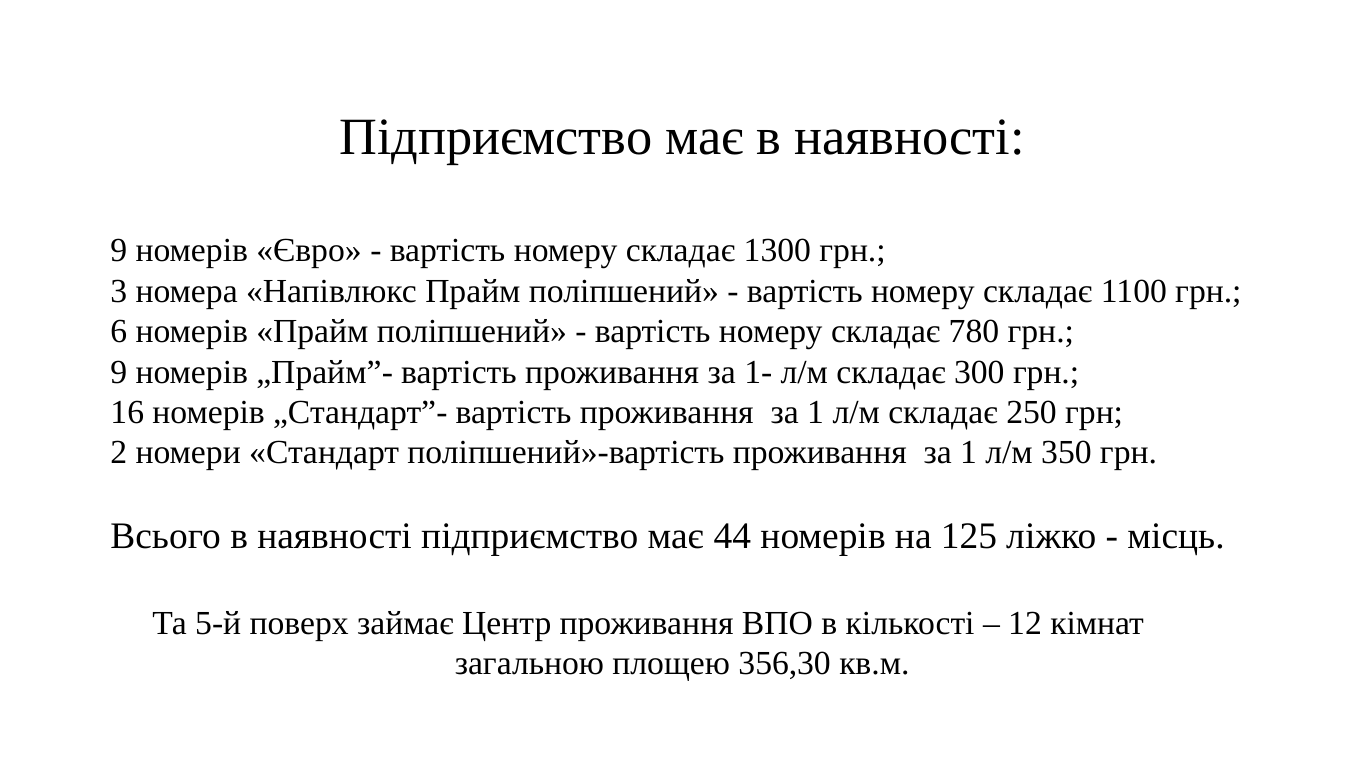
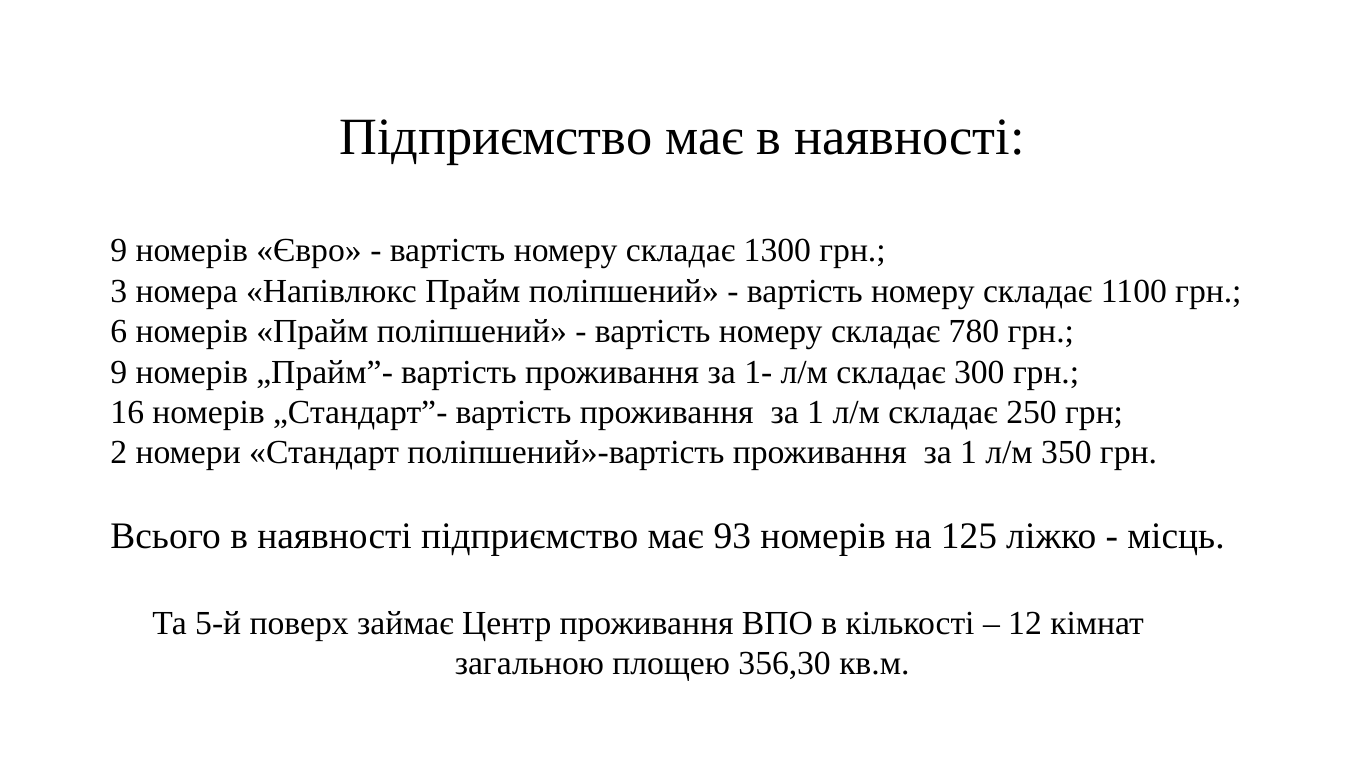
44: 44 -> 93 (732, 536)
